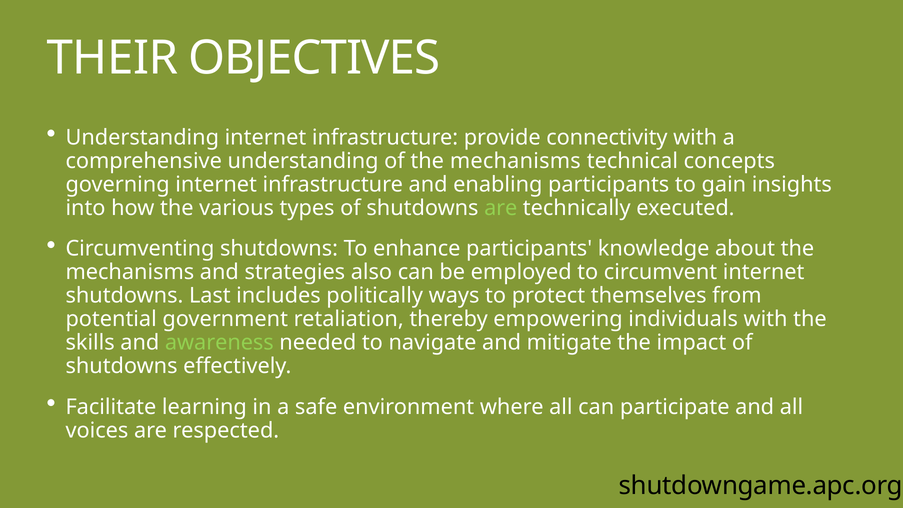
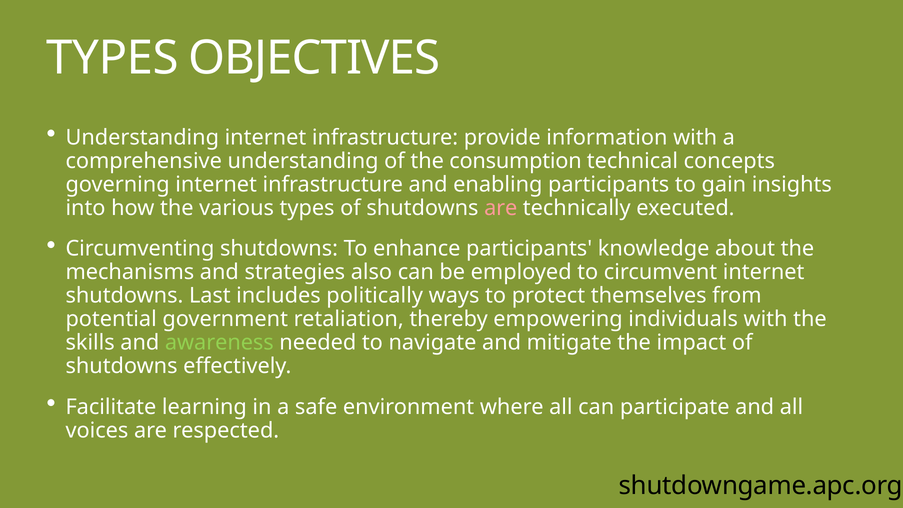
THEIR: THEIR -> TYPES (112, 58)
connectivity: connectivity -> information (607, 138)
of the mechanisms: mechanisms -> consumption (516, 161)
are colour: light green -> pink (501, 208)
